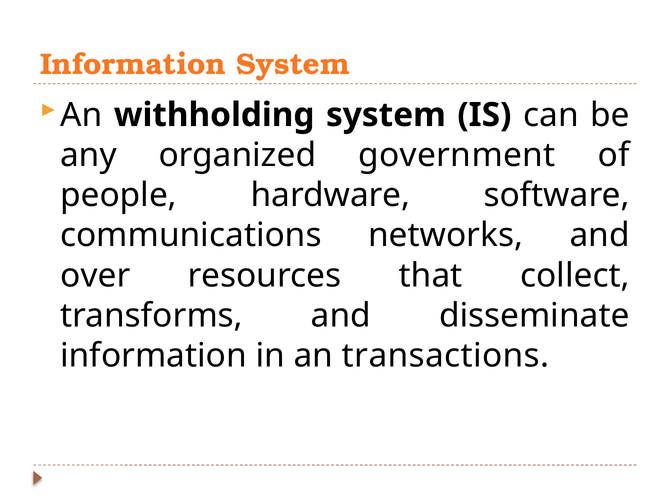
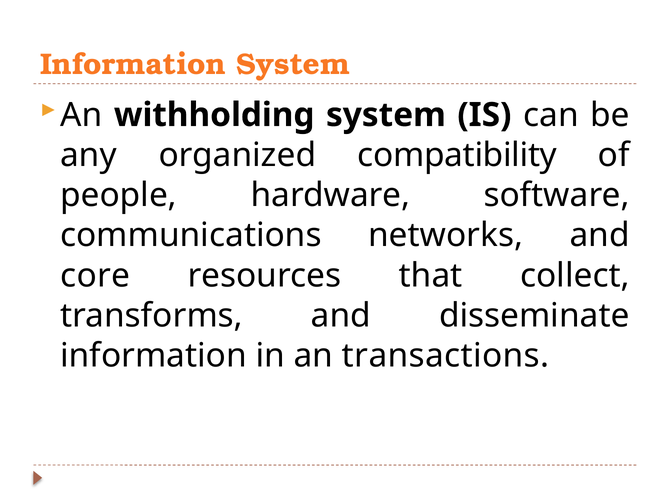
government: government -> compatibility (457, 155)
over: over -> core (95, 276)
